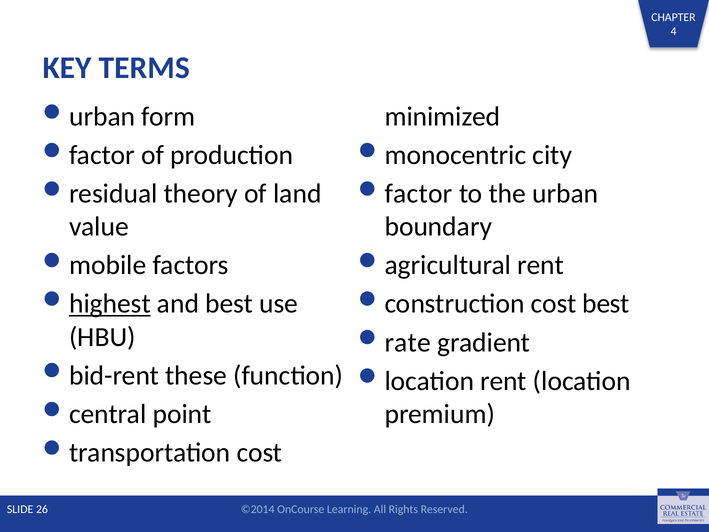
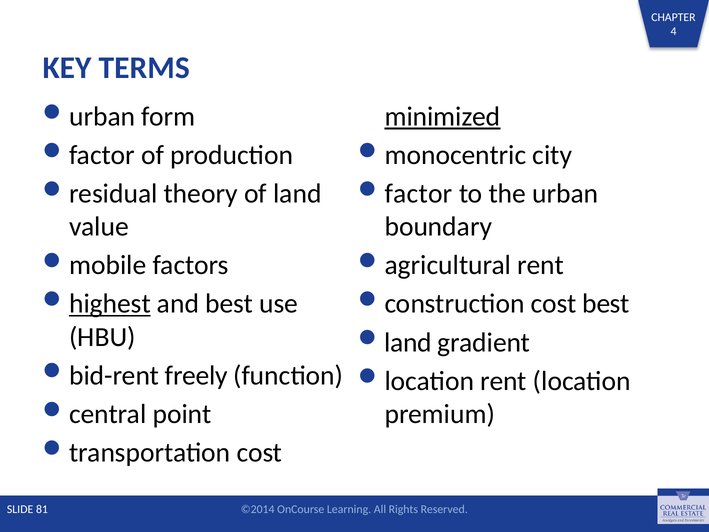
minimized underline: none -> present (443, 117)
rate: rate -> land (408, 342)
these: these -> freely (196, 375)
26: 26 -> 81 (42, 509)
